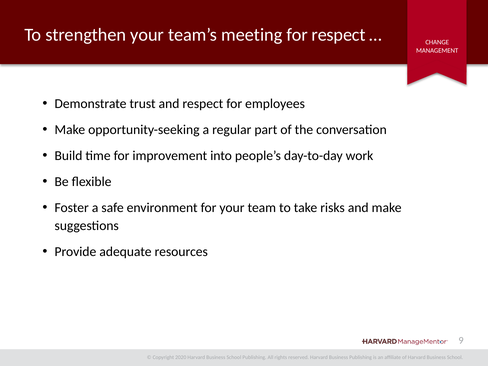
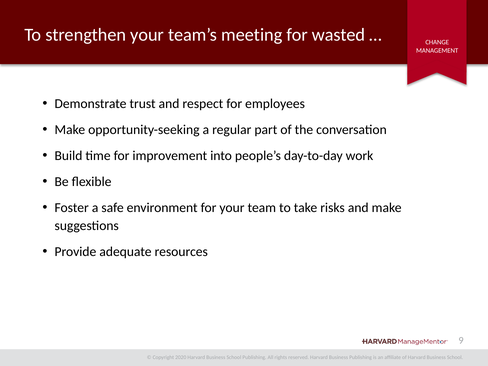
for respect: respect -> wasted (339, 35)
